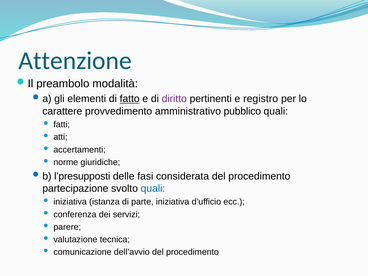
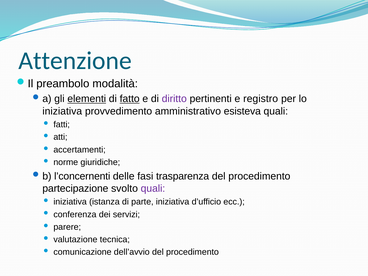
elementi underline: none -> present (87, 99)
carattere: carattere -> iniziativa (62, 111)
pubblico: pubblico -> esisteva (242, 111)
l’presupposti: l’presupposti -> l’concernenti (82, 176)
considerata: considerata -> trasparenza (183, 176)
quali colour: blue -> purple (153, 188)
